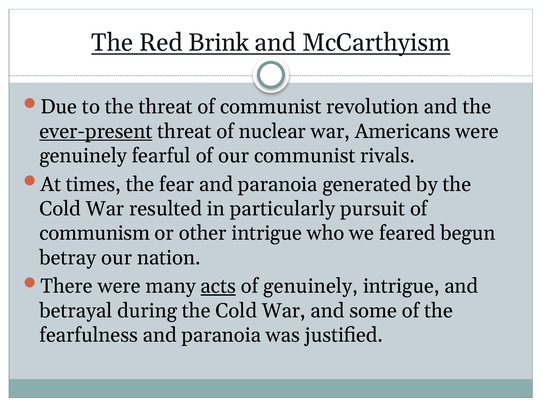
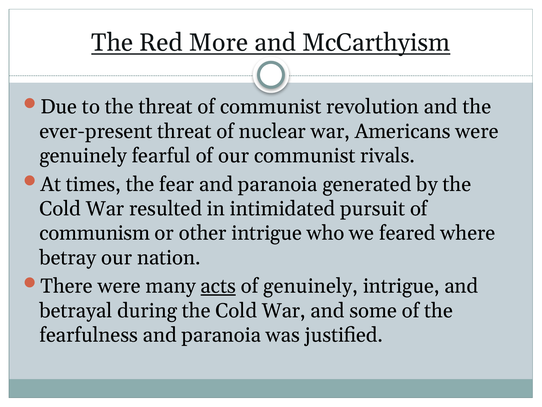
Brink: Brink -> More (219, 43)
ever-present underline: present -> none (96, 131)
particularly: particularly -> intimidated (282, 209)
begun: begun -> where (468, 233)
